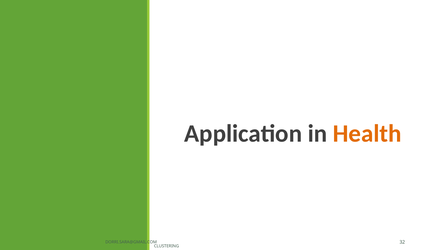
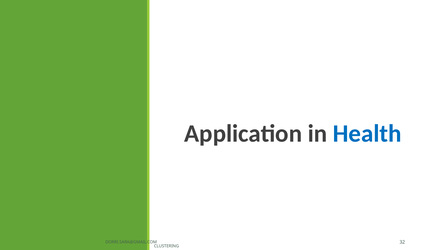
Health colour: orange -> blue (367, 133)
